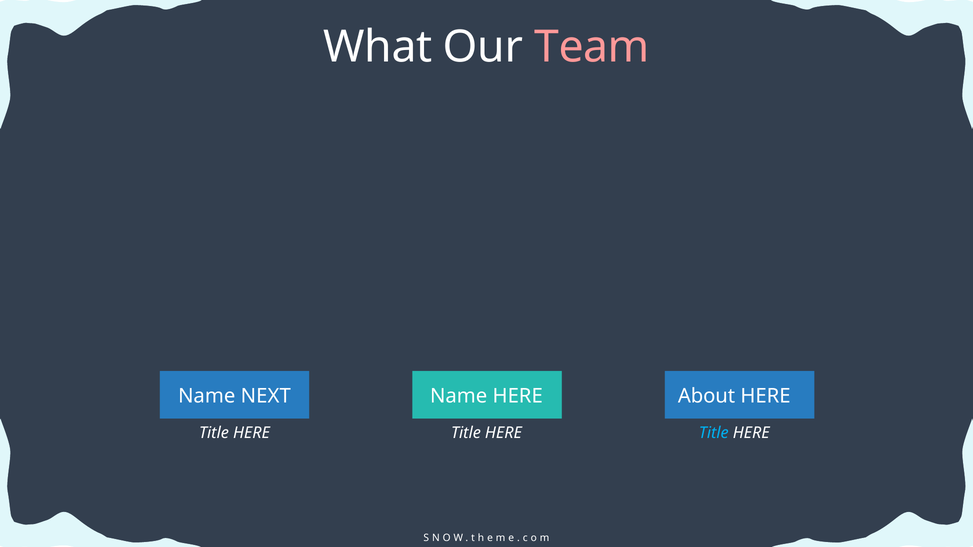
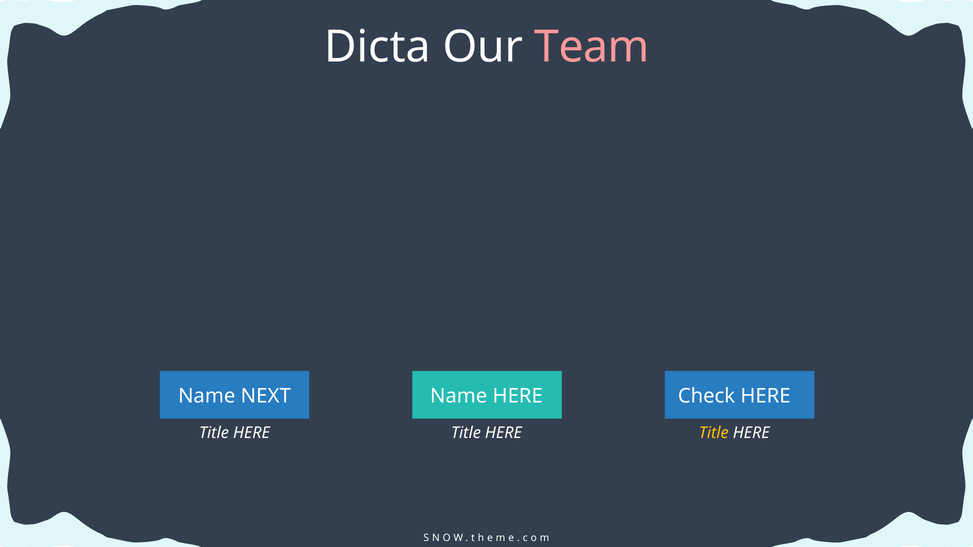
What: What -> Dicta (378, 47)
About: About -> Check (706, 396)
Title colour: light blue -> yellow (714, 433)
